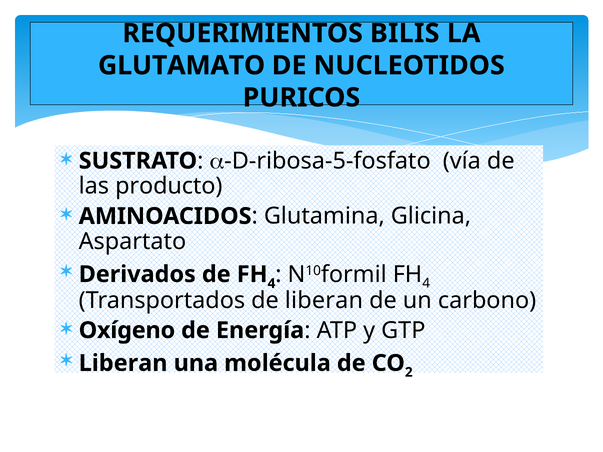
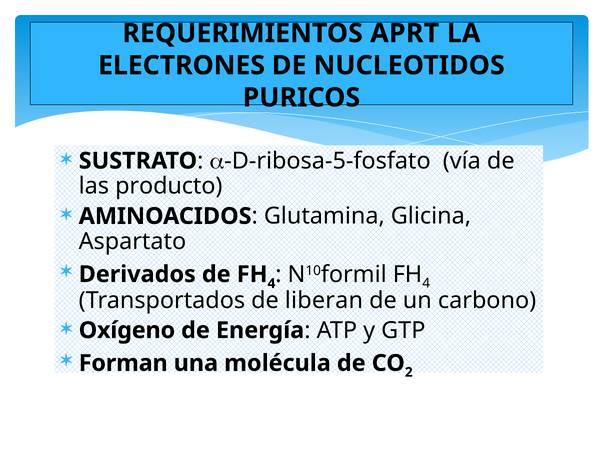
BILIS: BILIS -> APRT (405, 33)
GLUTAMATO: GLUTAMATO -> ELECTRONES (181, 65)
Liberan: Liberan -> Forman (123, 363)
